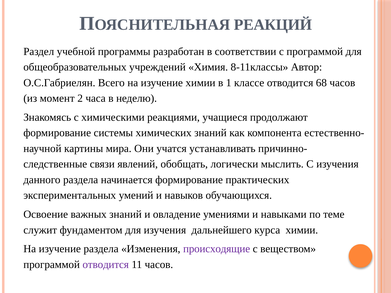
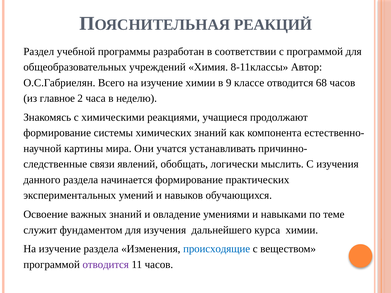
1: 1 -> 9 (229, 83)
момент: момент -> главное (57, 98)
происходящие colour: purple -> blue (217, 249)
